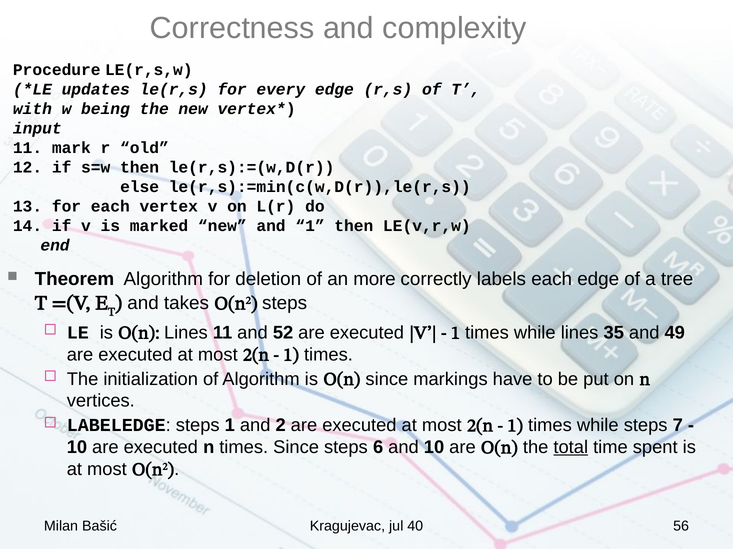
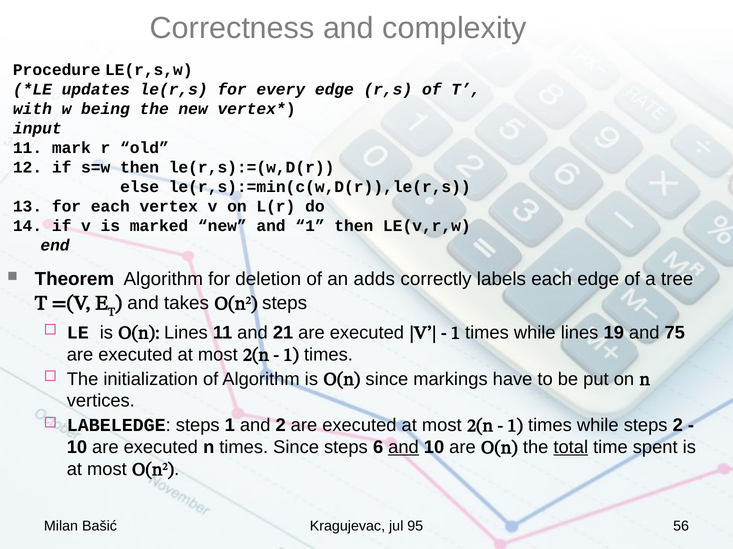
more: more -> adds (374, 280)
52: 52 -> 21 (283, 333)
35: 35 -> 19 (614, 333)
49: 49 -> 75 (675, 333)
steps 7: 7 -> 2 (678, 426)
and underline: none -> present (403, 448)
40: 40 -> 95 (415, 527)
